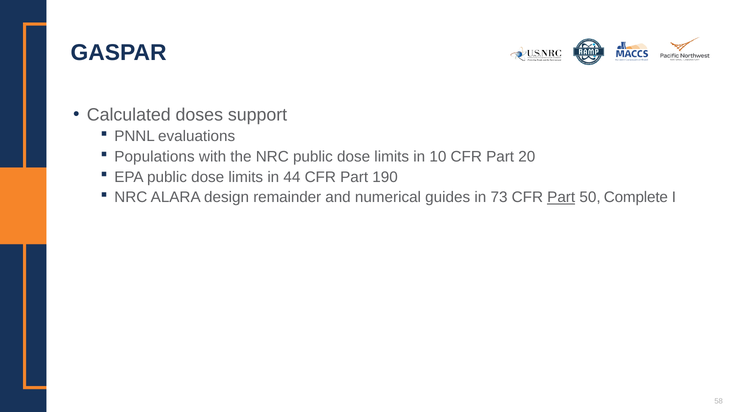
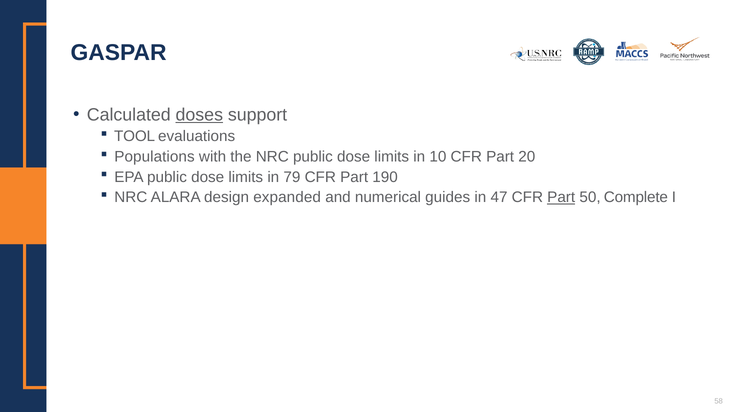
doses underline: none -> present (199, 115)
PNNL: PNNL -> TOOL (135, 136)
44: 44 -> 79 (292, 177)
remainder: remainder -> expanded (287, 197)
73: 73 -> 47 (499, 197)
